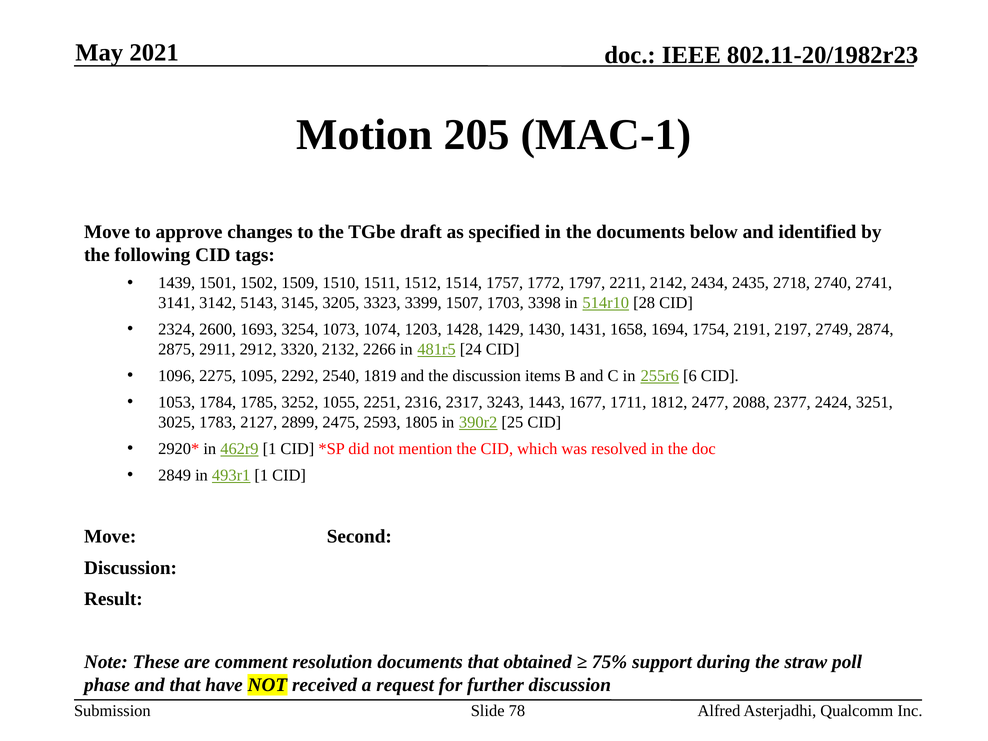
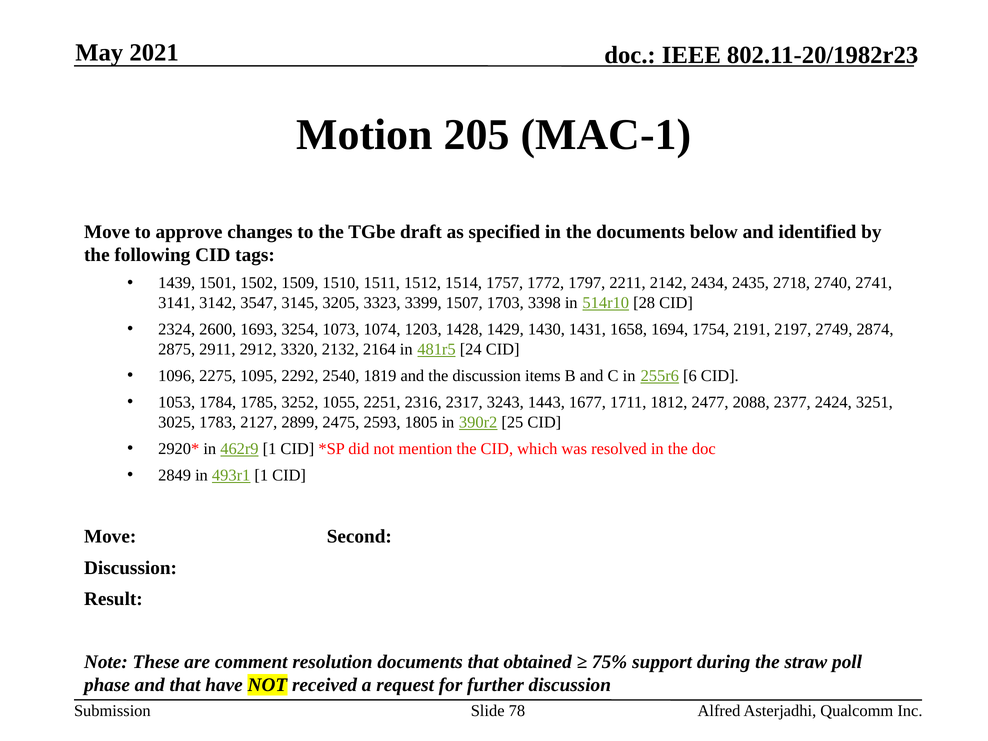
5143: 5143 -> 3547 (259, 303)
2266: 2266 -> 2164 (379, 349)
